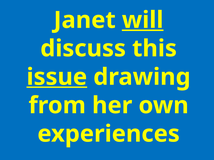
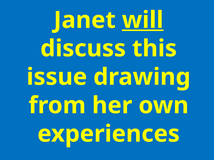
issue underline: present -> none (57, 77)
